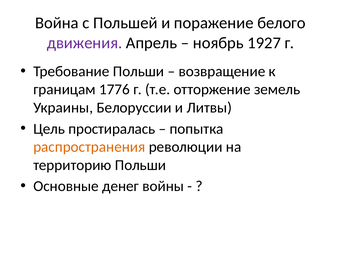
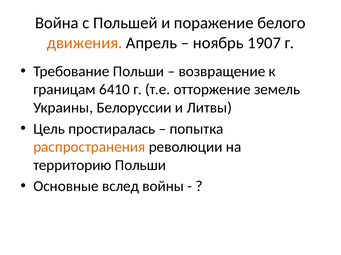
движения colour: purple -> orange (85, 43)
1927: 1927 -> 1907 (264, 43)
1776: 1776 -> 6410 (114, 90)
денег: денег -> вслед (121, 187)
